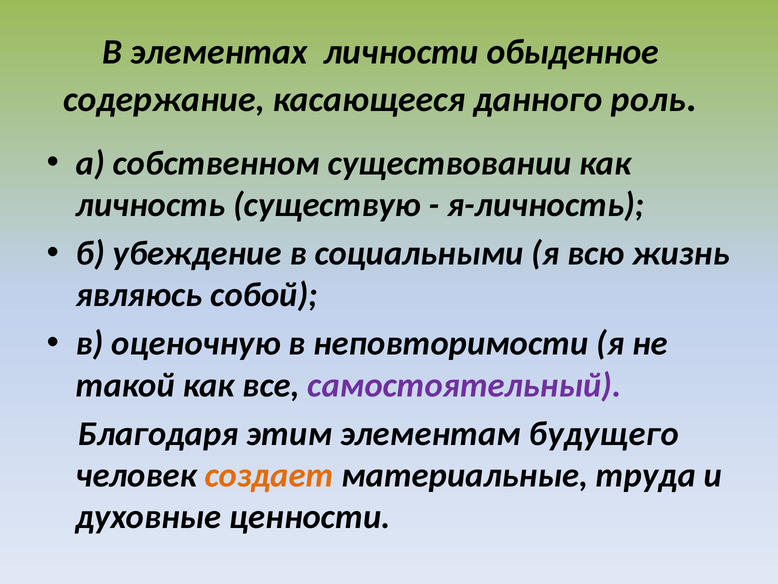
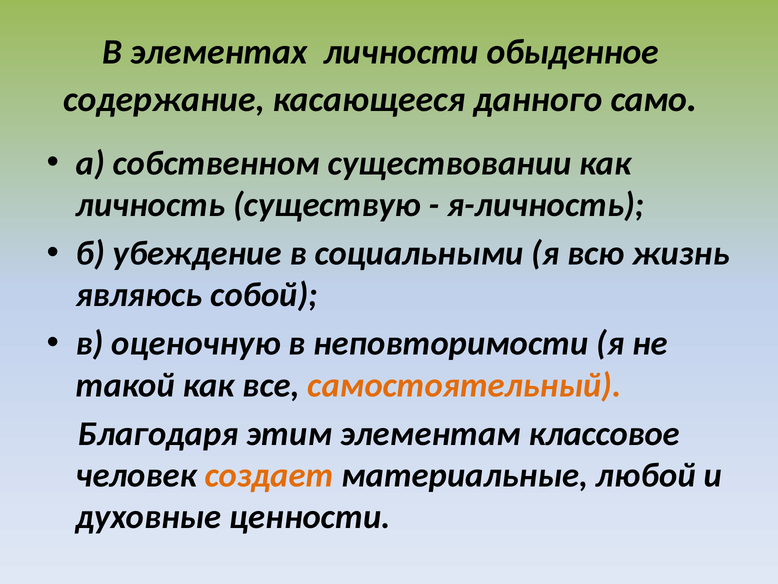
роль: роль -> само (649, 99)
самостоятельный colour: purple -> orange (464, 385)
будущего: будущего -> классовое (604, 433)
труда: труда -> любой (646, 475)
